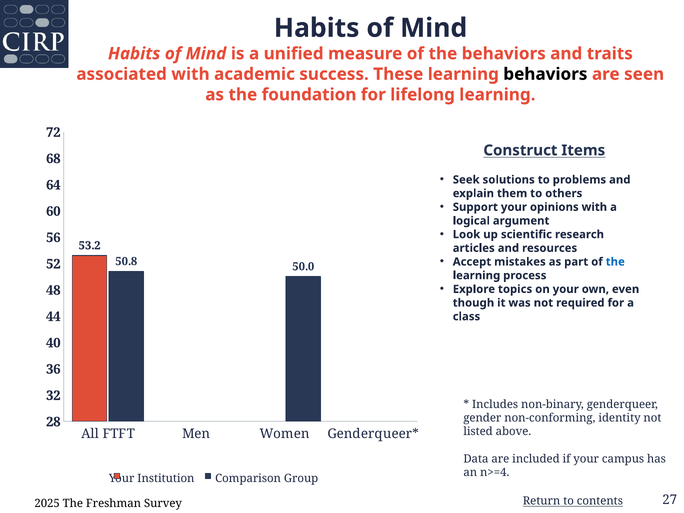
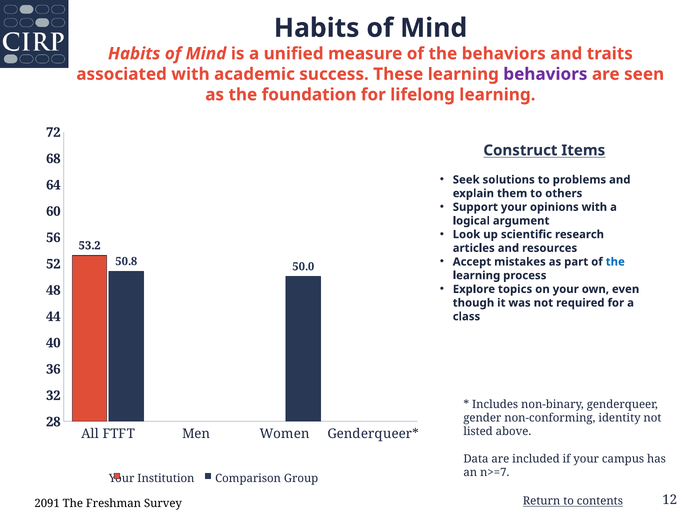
behaviors colour: black -> purple (545, 74)
n>=4: n>=4 -> n>=7 (495, 473)
2025: 2025 -> 2091 (47, 504)
27: 27 -> 12 (670, 500)
